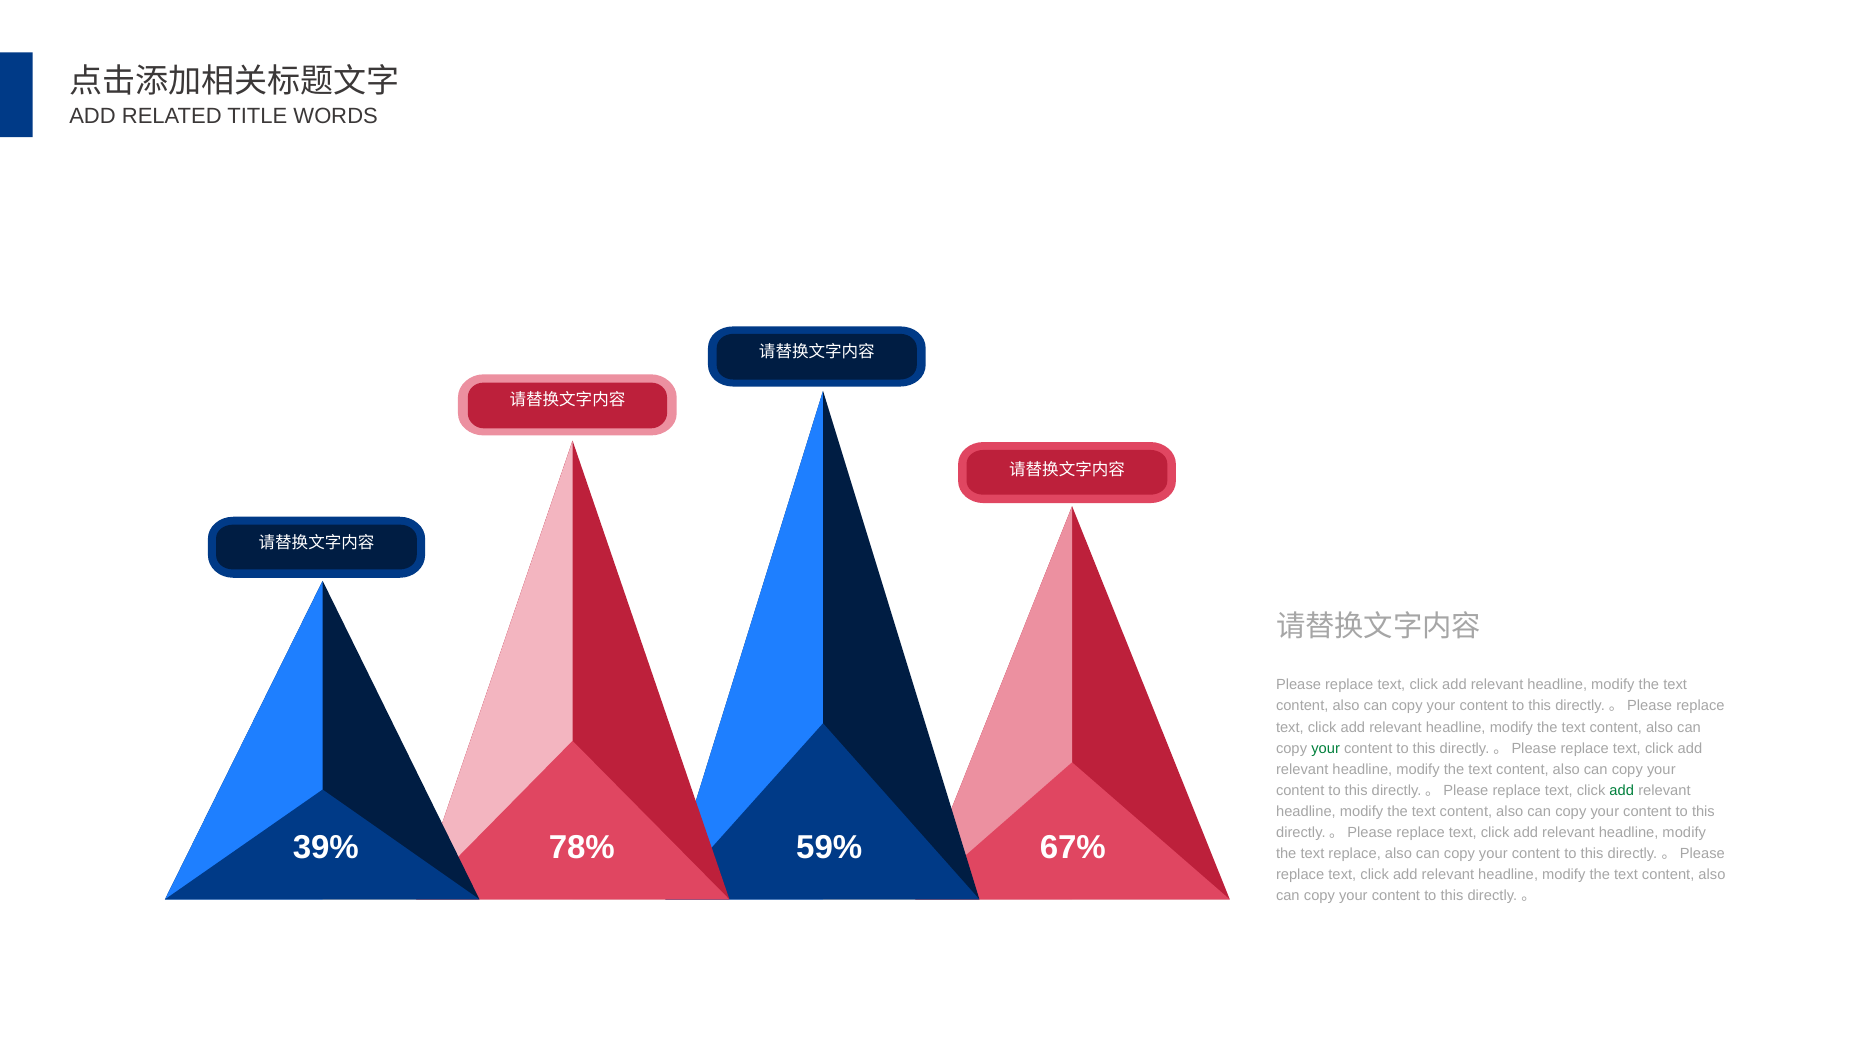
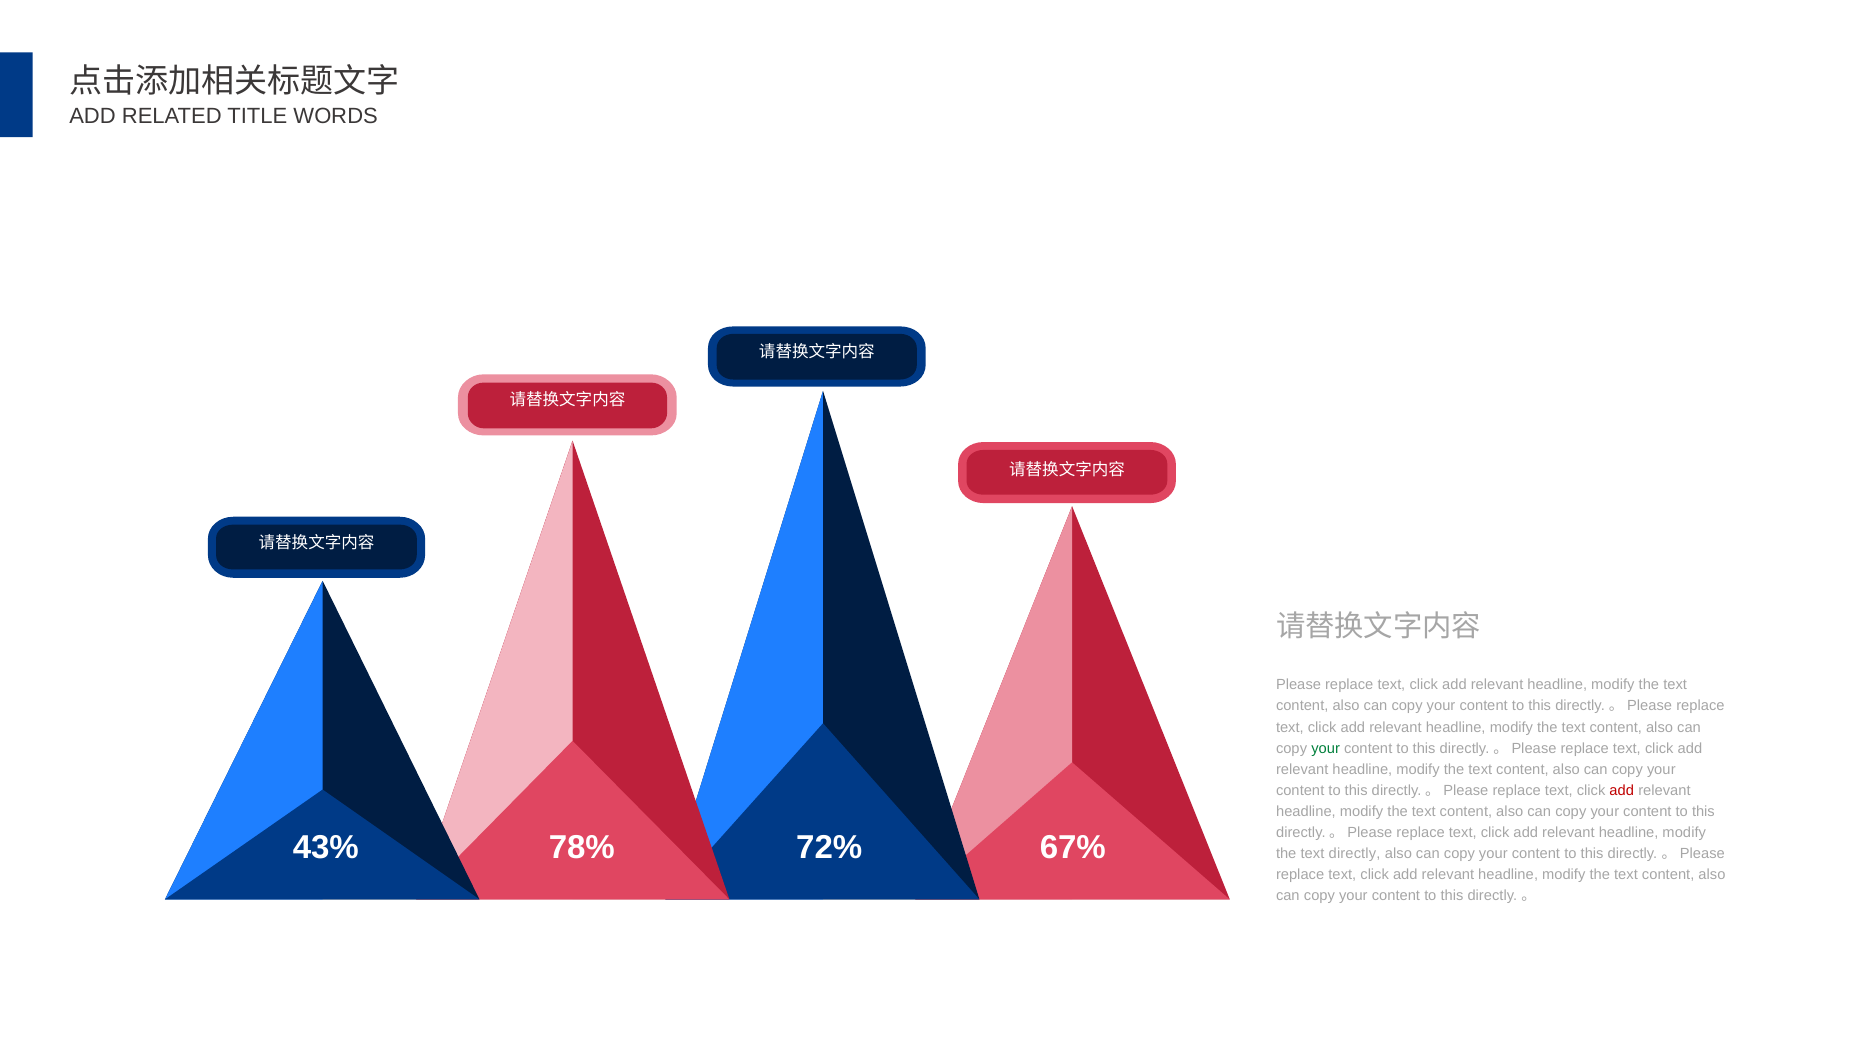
add colour: green -> red (1622, 790)
39%: 39% -> 43% (326, 847)
59%: 59% -> 72% (829, 847)
text replace: replace -> directly (1355, 853)
